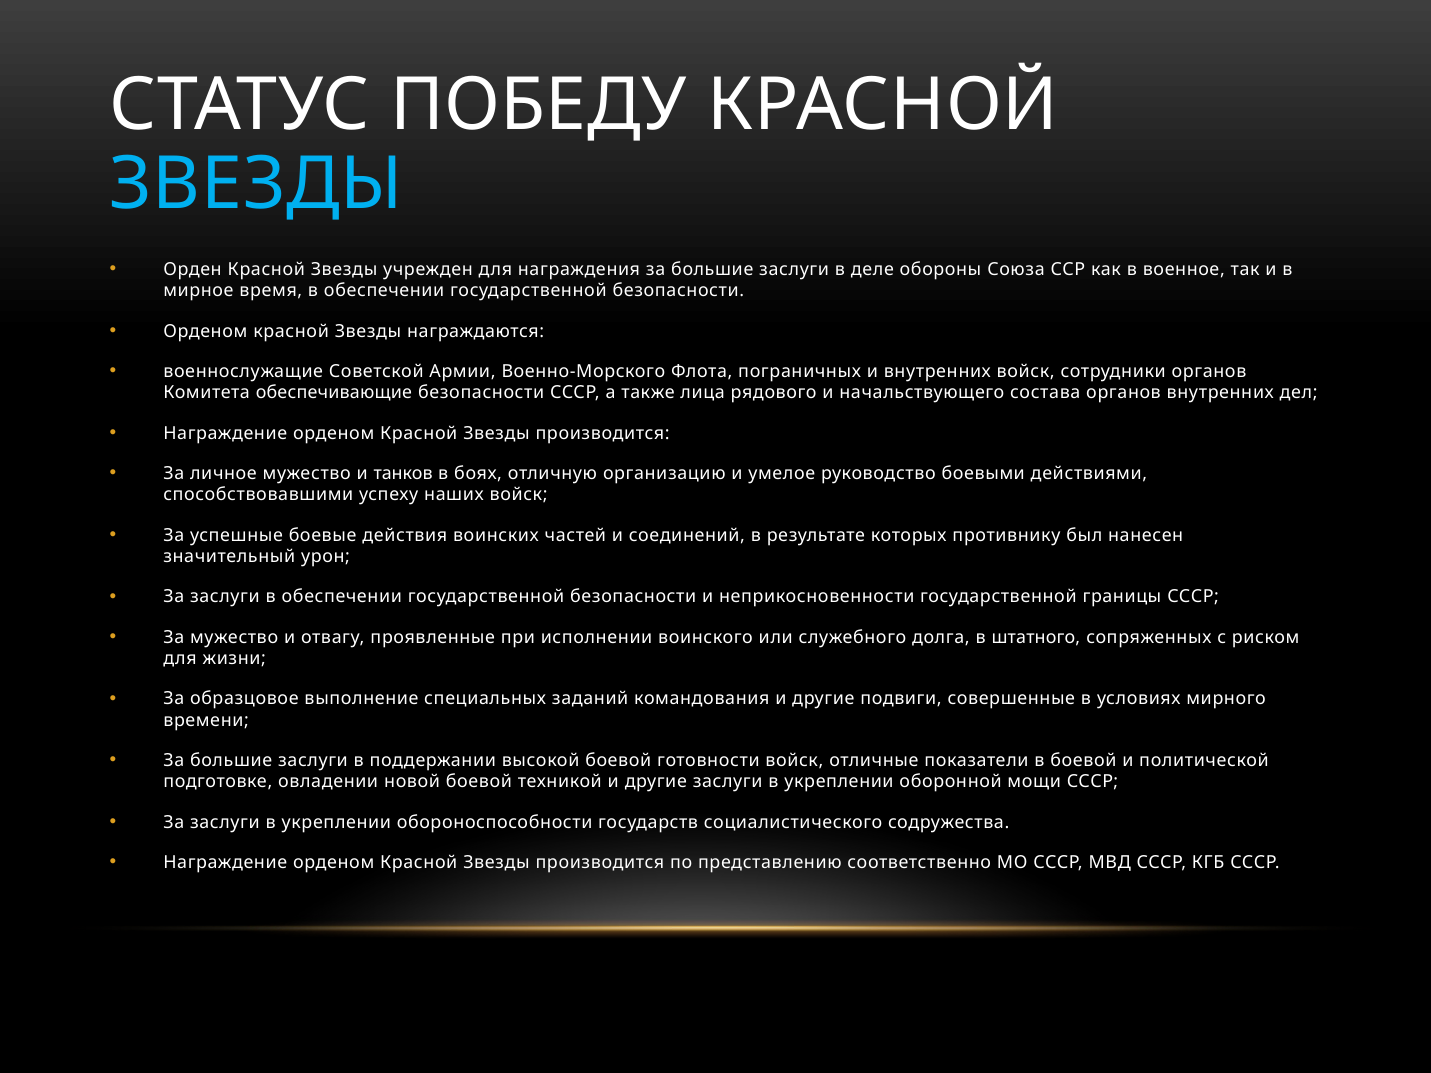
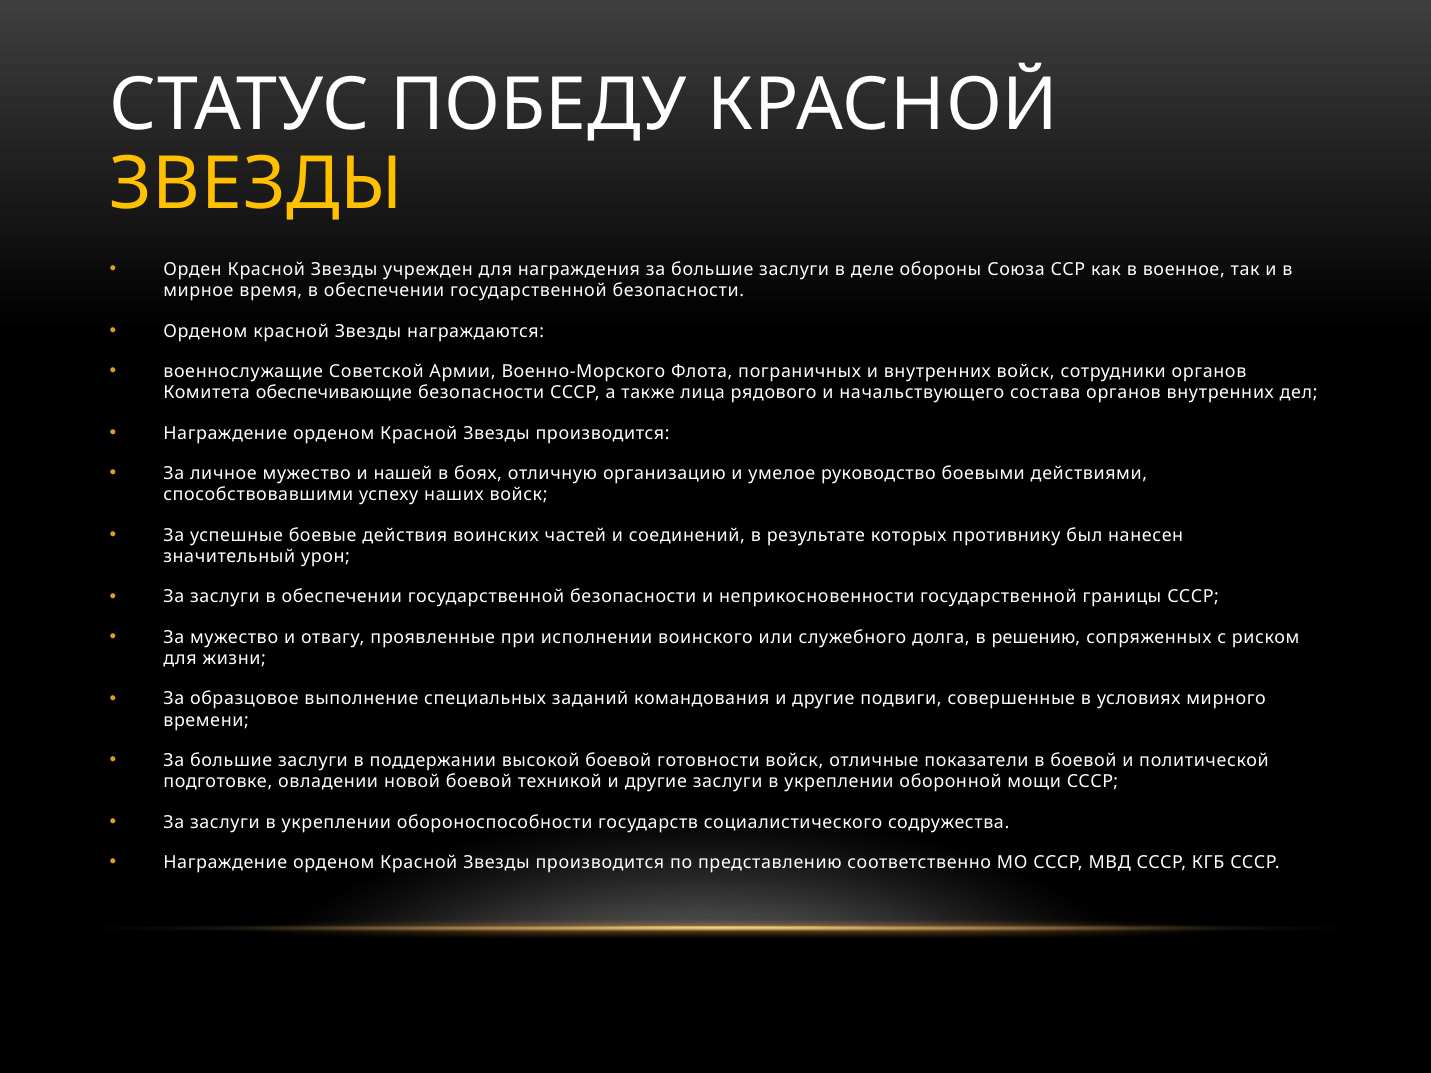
ЗВЕЗДЫ colour: light blue -> yellow (256, 185)
танков: танков -> нашей (403, 474)
штатного: штатного -> решению (1036, 637)
